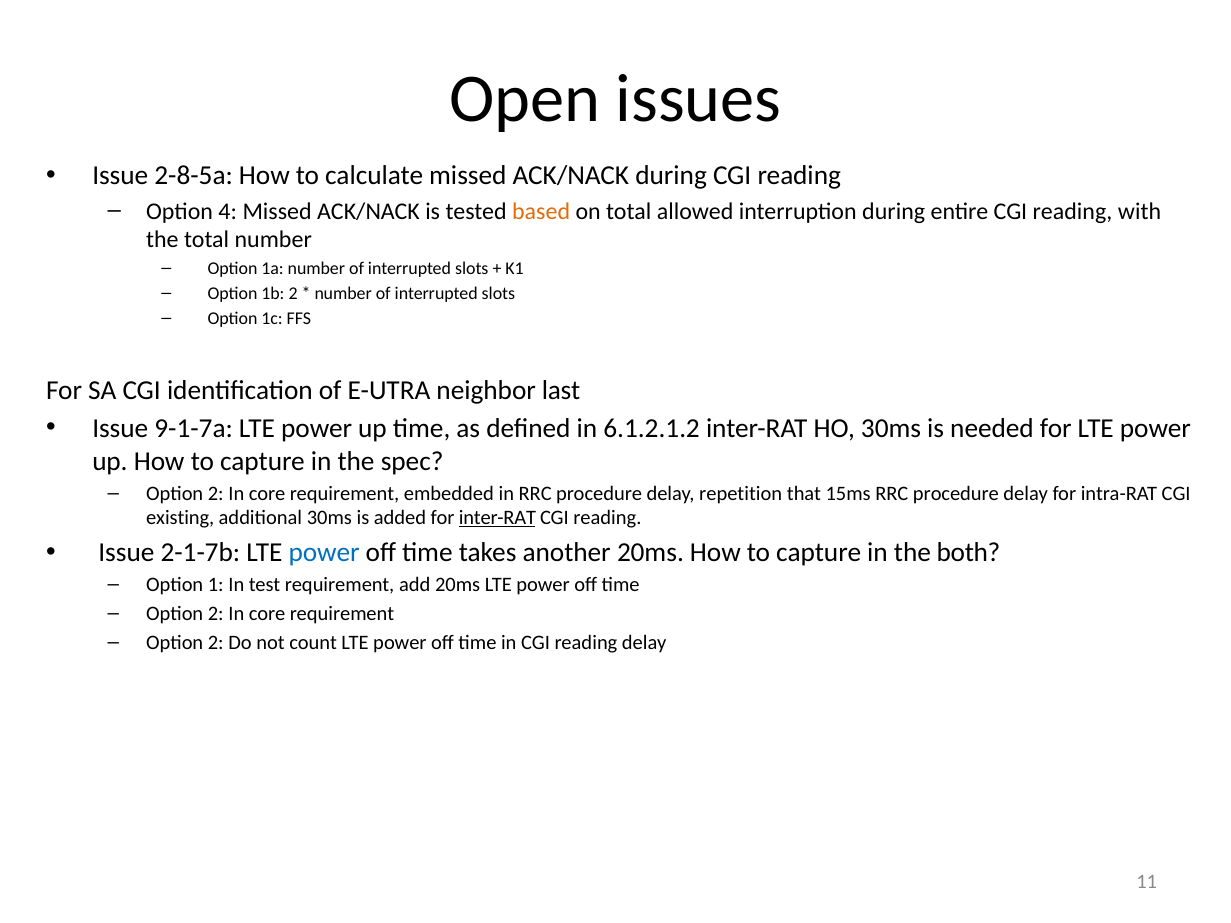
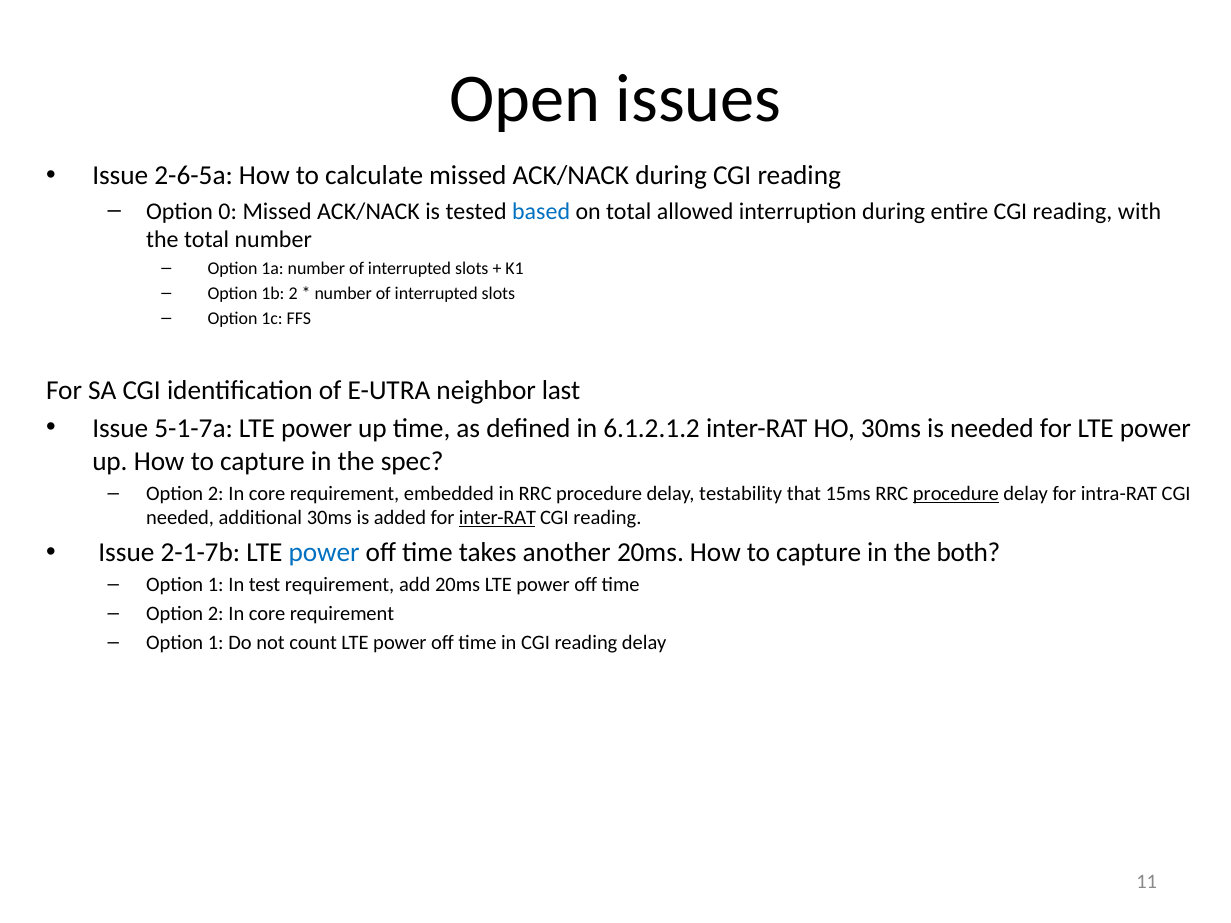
2-8-5a: 2-8-5a -> 2-6-5a (194, 176)
4: 4 -> 0 (228, 211)
based colour: orange -> blue (541, 211)
9-1-7a: 9-1-7a -> 5-1-7a (194, 428)
repetition: repetition -> testability (741, 494)
procedure underline: none -> present (956, 494)
existing: existing -> needed (180, 518)
2: 2 -> 1 (216, 643)
